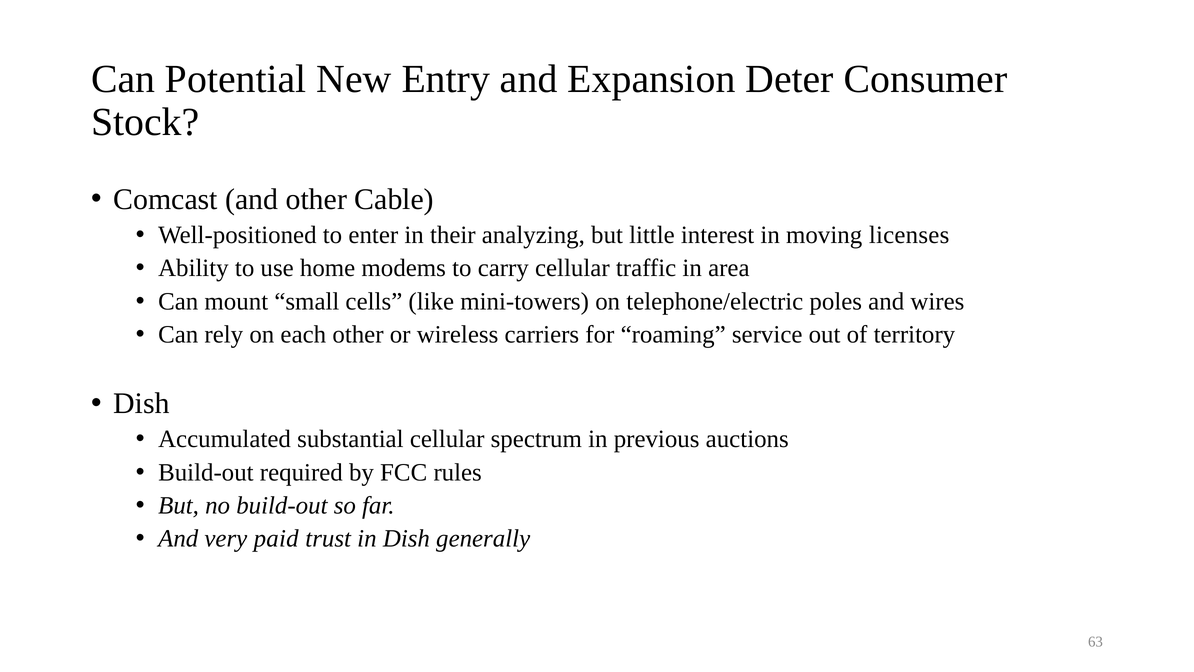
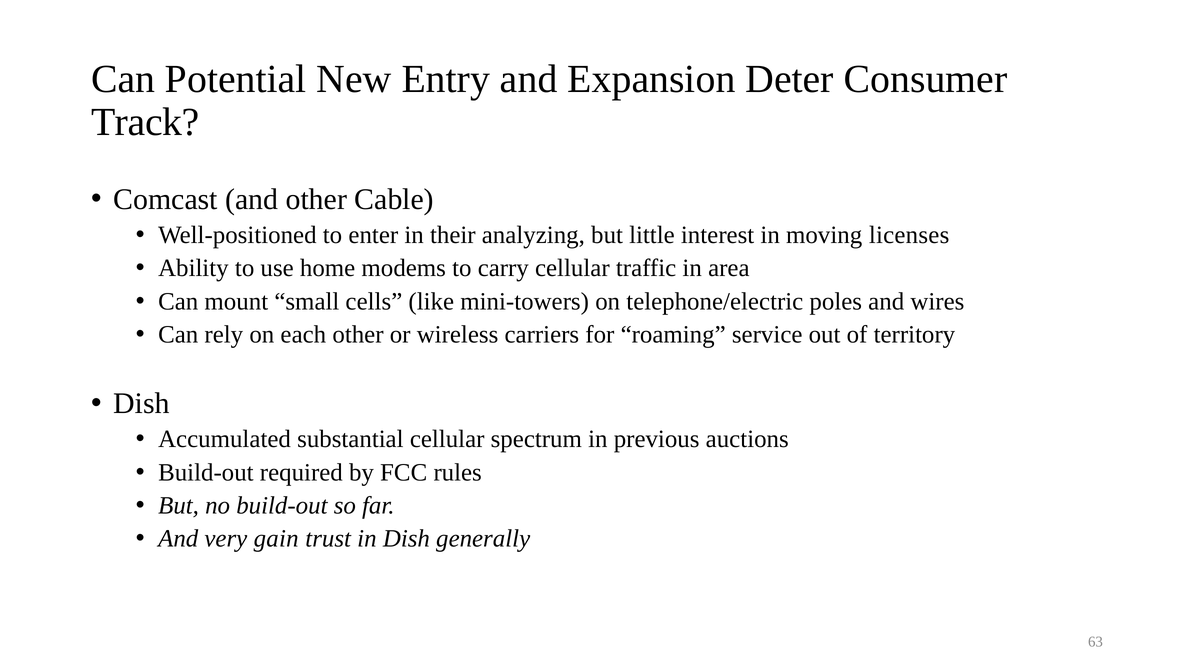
Stock: Stock -> Track (145, 122)
paid: paid -> gain (276, 538)
